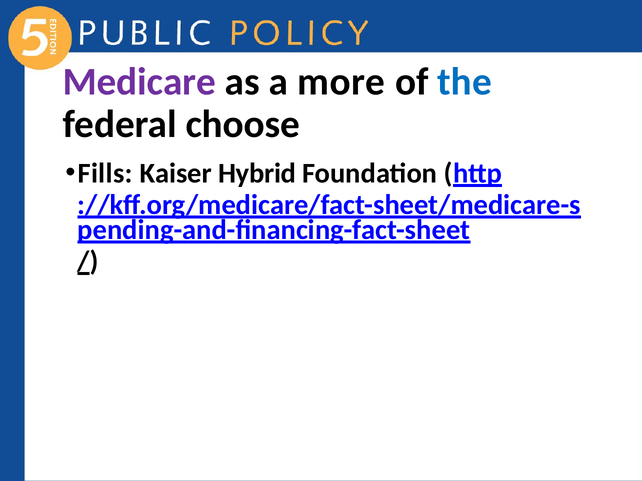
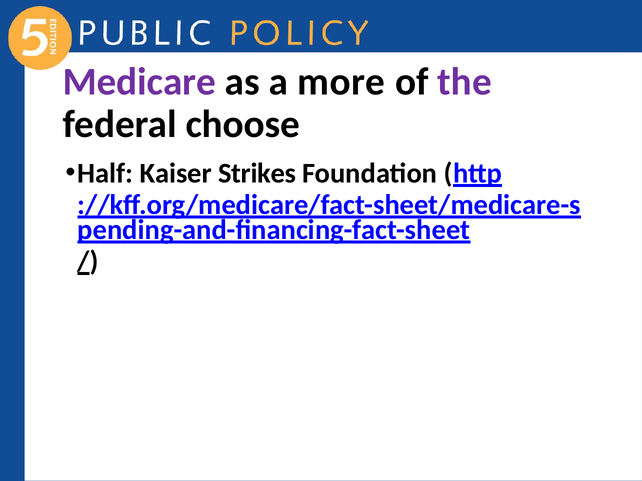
the colour: blue -> purple (465, 82)
Fills: Fills -> Half (105, 174)
Hybrid: Hybrid -> Strikes (257, 174)
